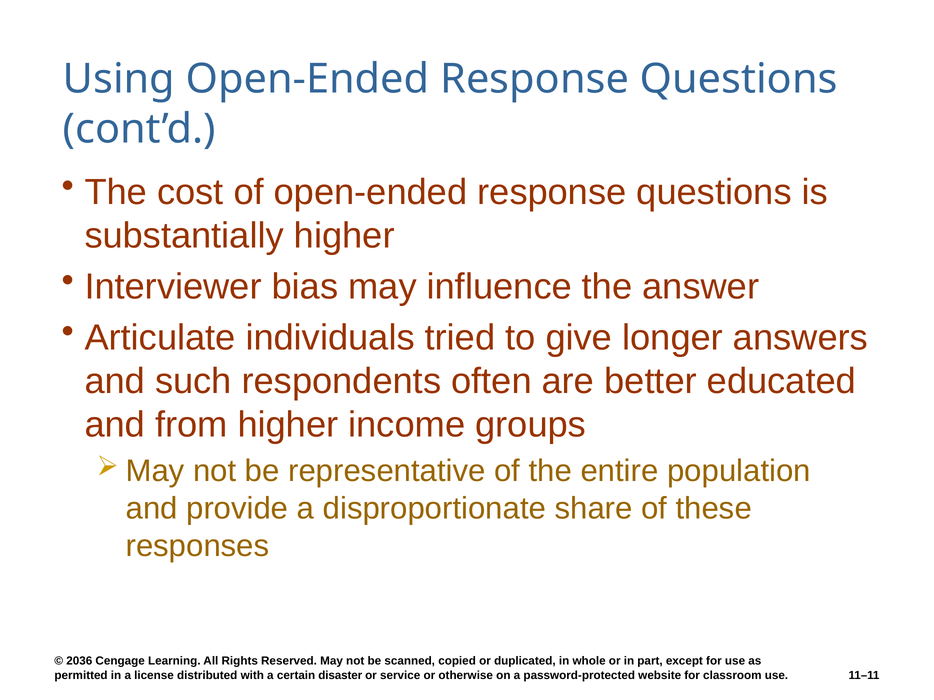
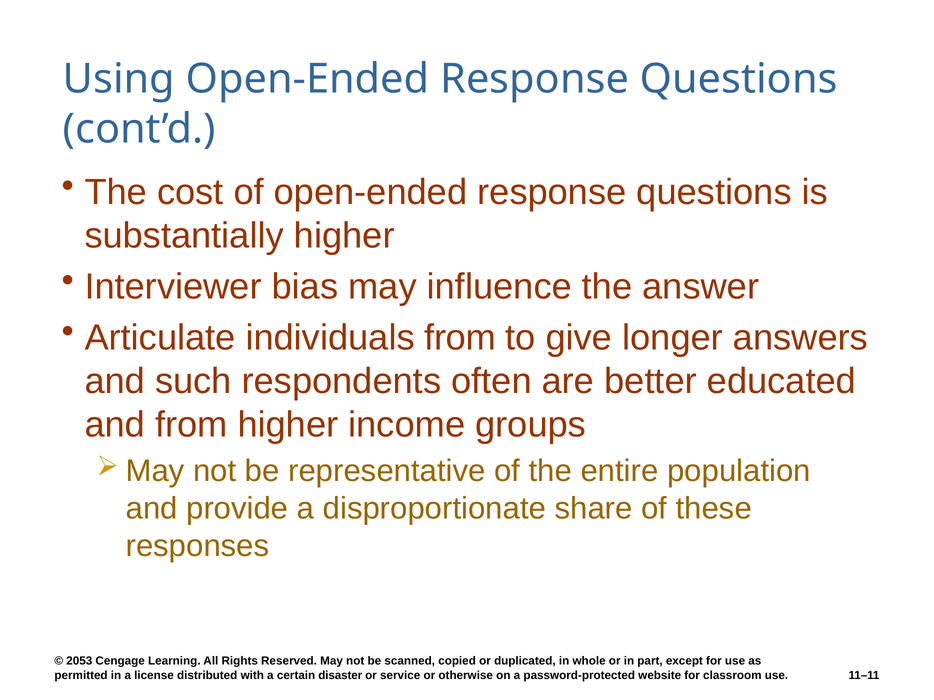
individuals tried: tried -> from (460, 338)
2036: 2036 -> 2053 (79, 662)
